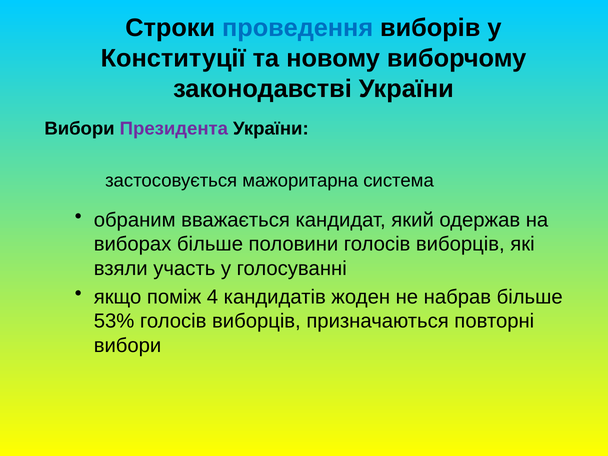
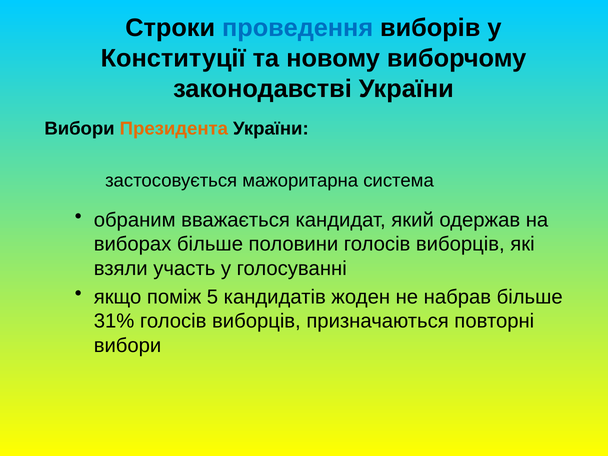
Президента colour: purple -> orange (174, 129)
4: 4 -> 5 (212, 297)
53%: 53% -> 31% (114, 321)
